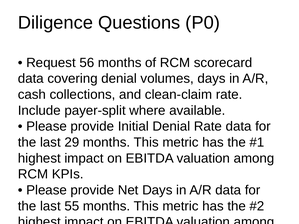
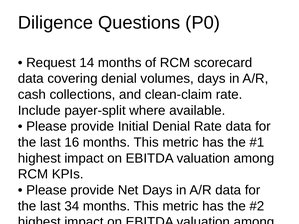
56: 56 -> 14 (87, 63)
29: 29 -> 16 (72, 142)
55: 55 -> 34 (72, 206)
